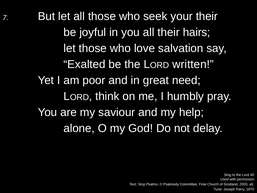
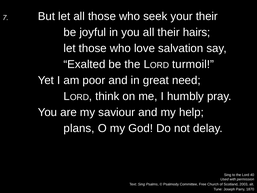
written: written -> turmoil (193, 64)
alone: alone -> plans (79, 128)
